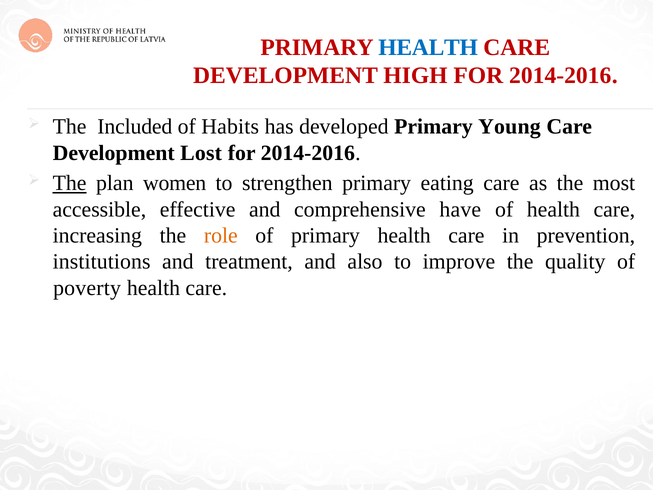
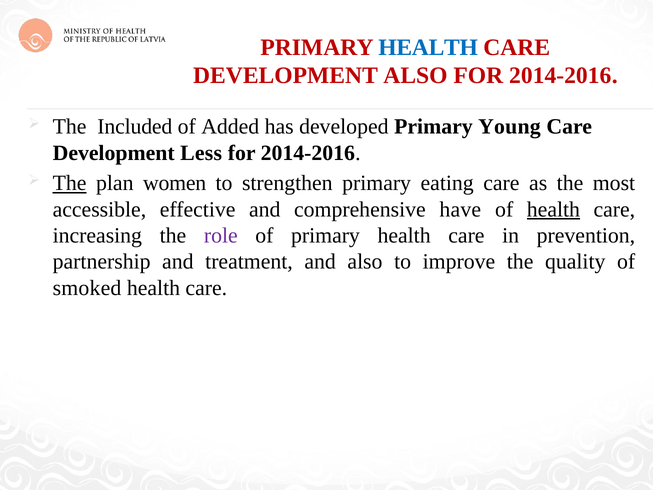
DEVELOPMENT HIGH: HIGH -> ALSO (415, 76)
Habits: Habits -> Added (230, 127)
Lost: Lost -> Less (201, 153)
health underline: none -> present (553, 209)
role colour: orange -> purple (221, 235)
institutions: institutions -> partnership (102, 262)
poverty: poverty -> smoked (87, 288)
